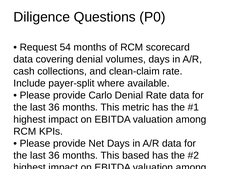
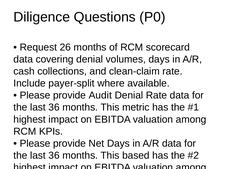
54: 54 -> 26 (65, 47)
Carlo: Carlo -> Audit (100, 95)
